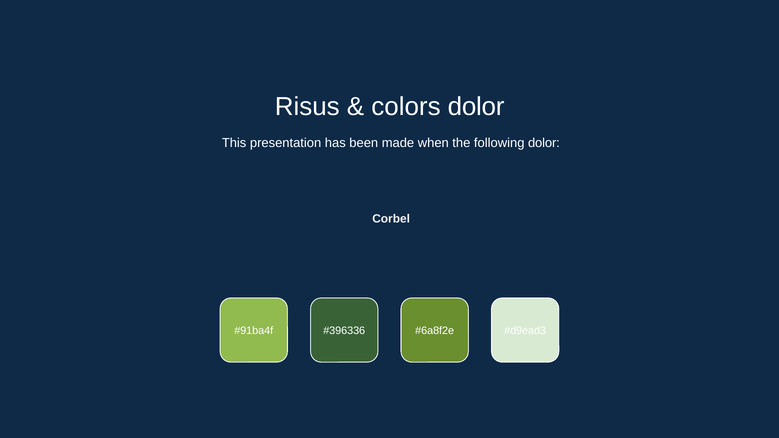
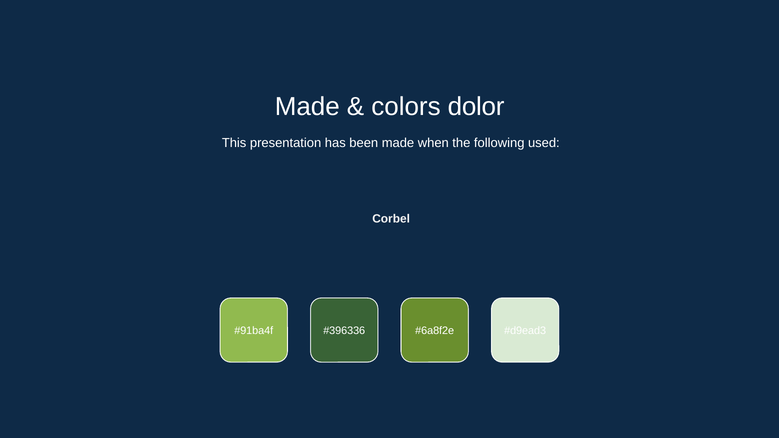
Risus: Risus -> Made (307, 106)
following dolor: dolor -> used (544, 143)
